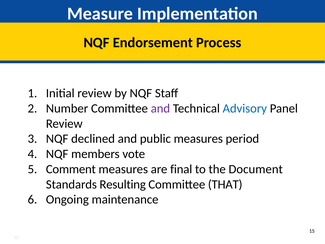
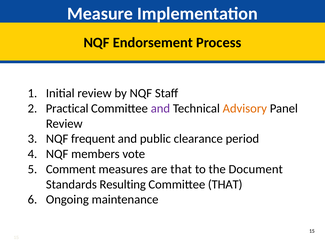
Number: Number -> Practical (67, 108)
Advisory colour: blue -> orange (245, 108)
declined: declined -> frequent (93, 139)
public measures: measures -> clearance (198, 139)
are final: final -> that (181, 169)
